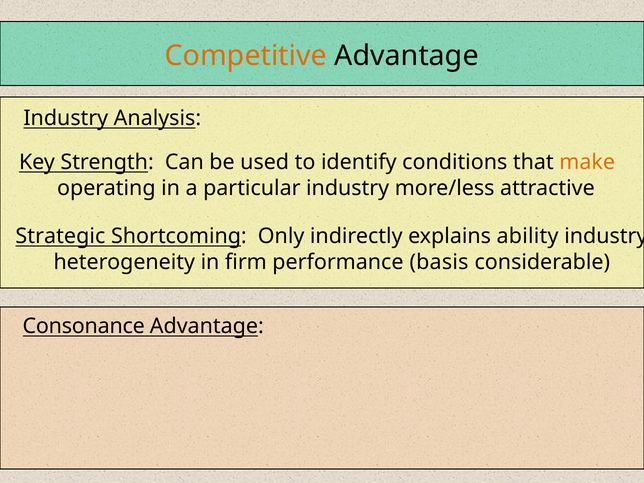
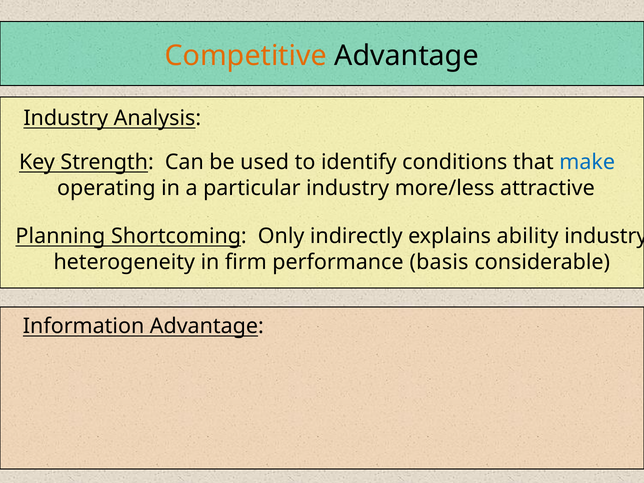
make colour: orange -> blue (587, 162)
Strategic: Strategic -> Planning (60, 236)
Consonance: Consonance -> Information (84, 326)
